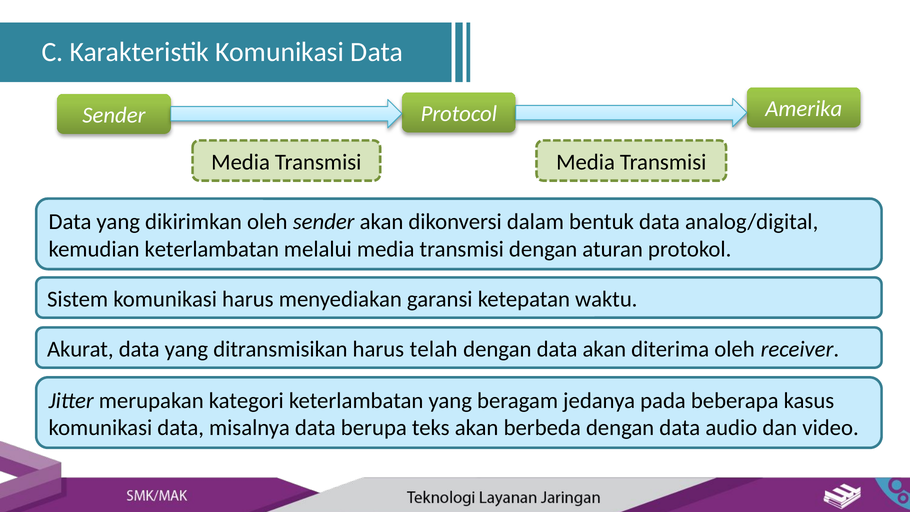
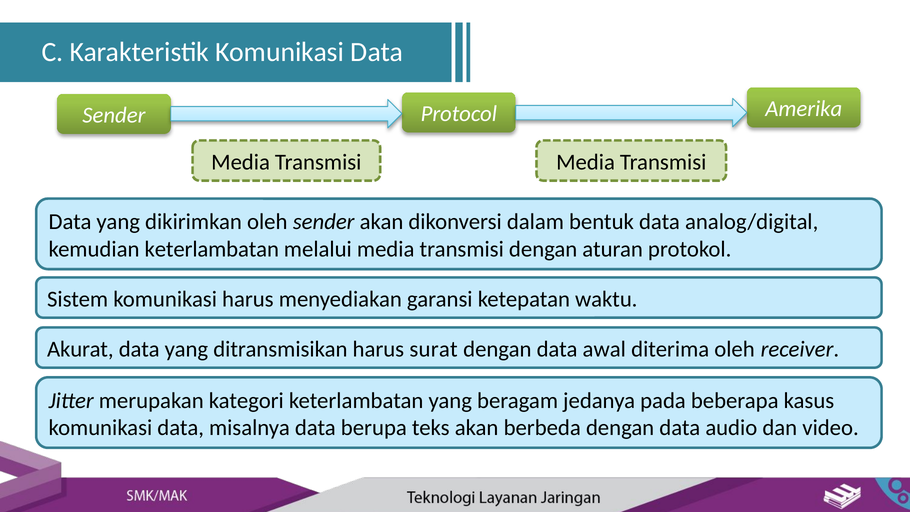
telah: telah -> surat (434, 349)
data akan: akan -> awal (604, 349)
